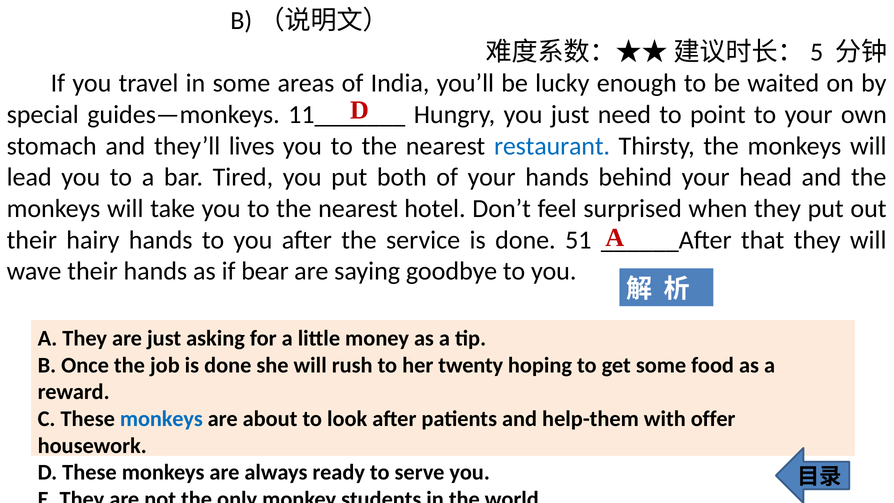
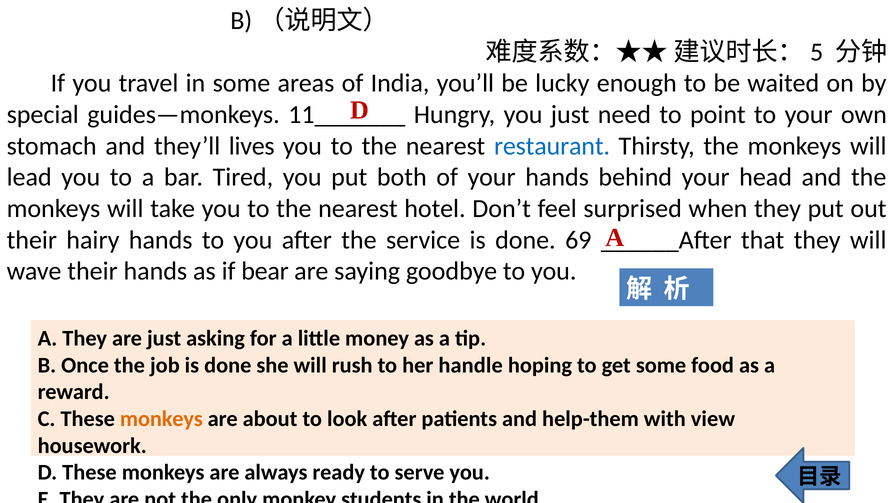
51: 51 -> 69 (578, 240)
twenty: twenty -> handle (471, 365)
monkeys colour: blue -> orange (161, 419)
offer: offer -> view (713, 419)
